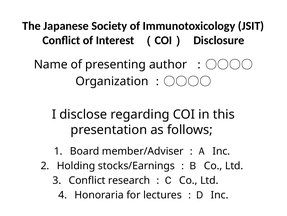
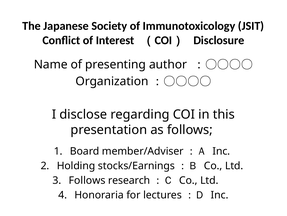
Conflict: Conflict -> Follows (87, 180)
